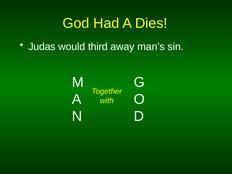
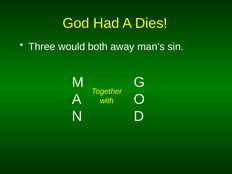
Judas: Judas -> Three (42, 47)
third: third -> both (98, 47)
